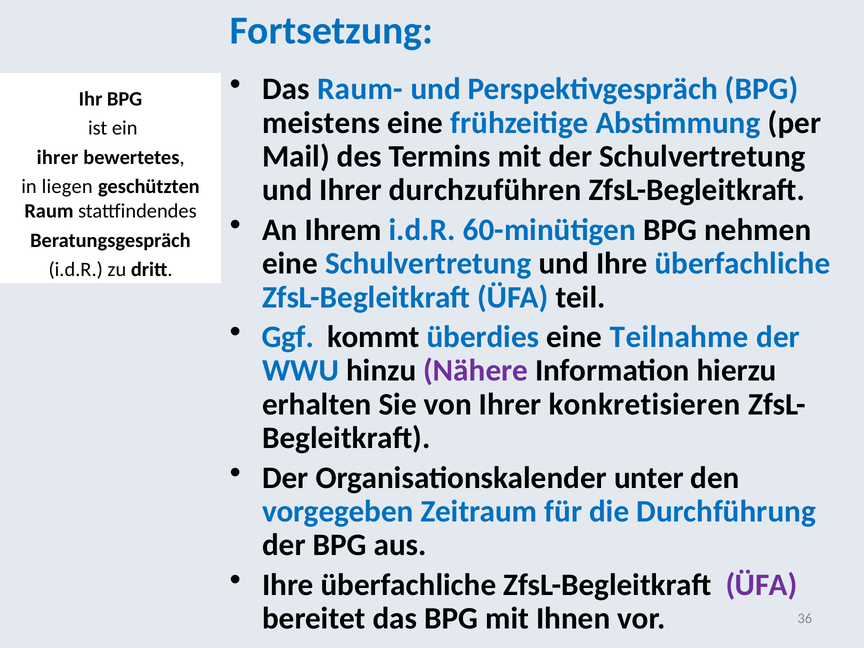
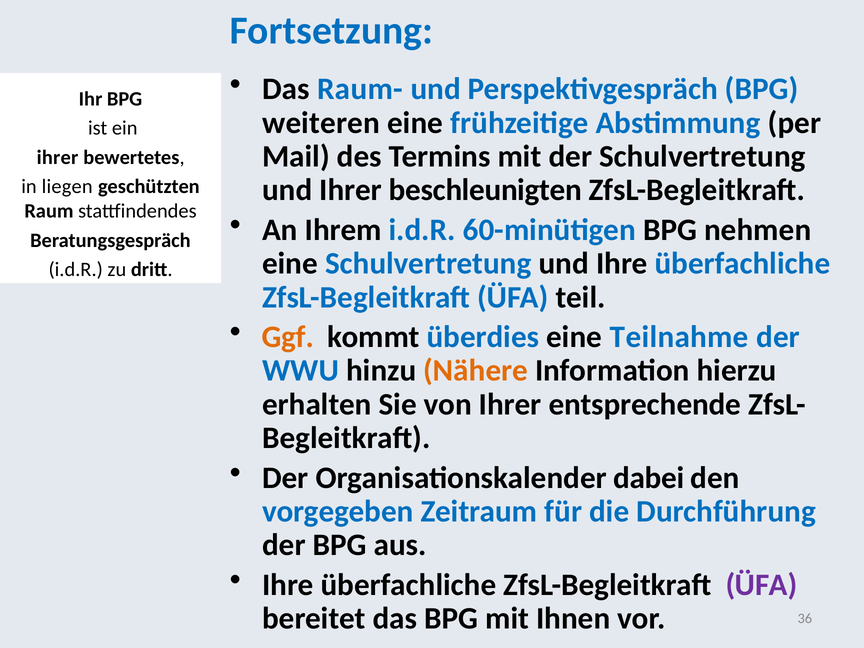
meistens: meistens -> weiteren (321, 123)
durchzuführen: durchzuführen -> beschleunigten (485, 190)
Ggf colour: blue -> orange (288, 337)
Nähere colour: purple -> orange (476, 371)
konkretisieren: konkretisieren -> entsprechende (645, 404)
unter: unter -> dabei (649, 478)
